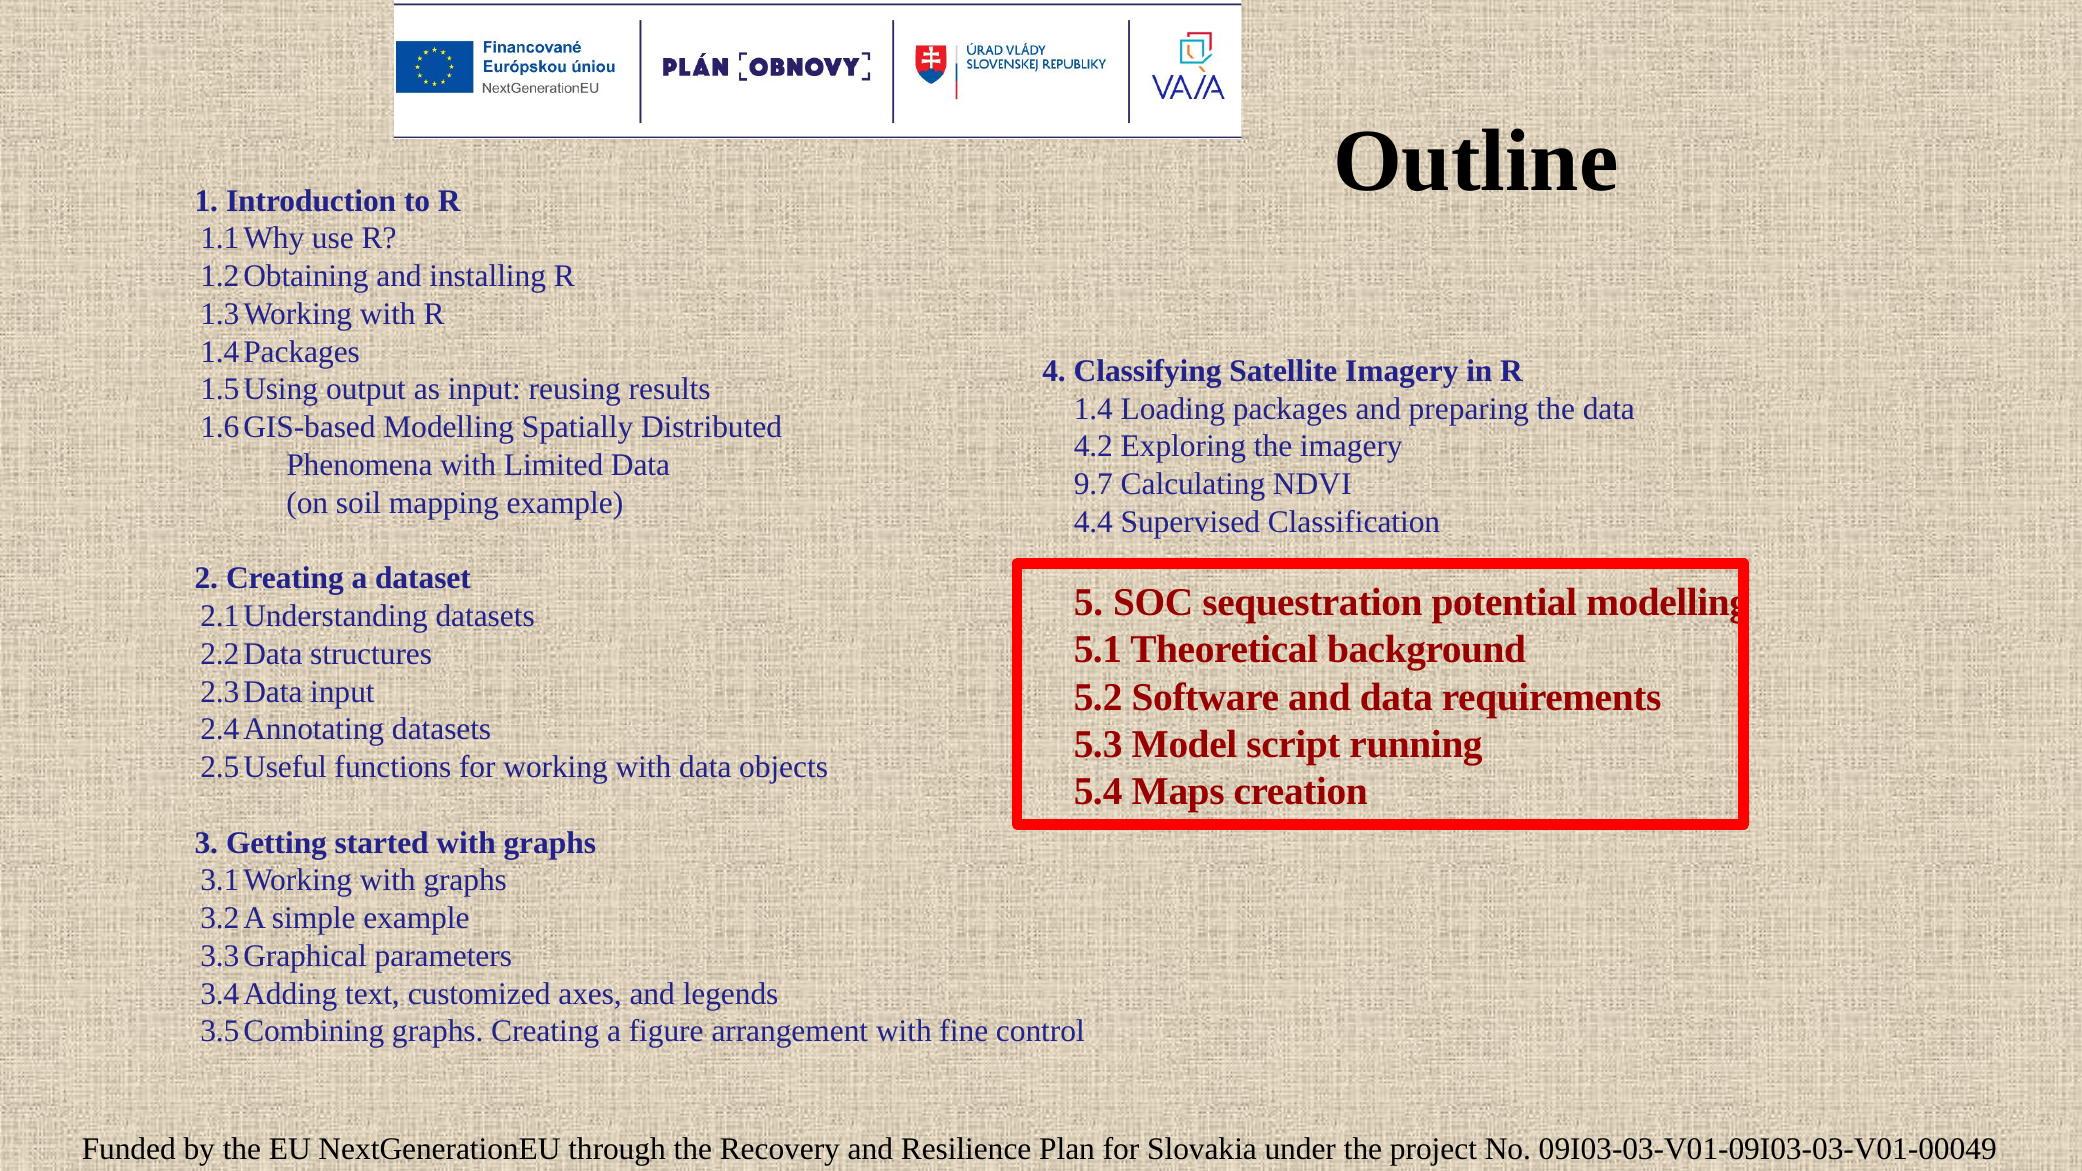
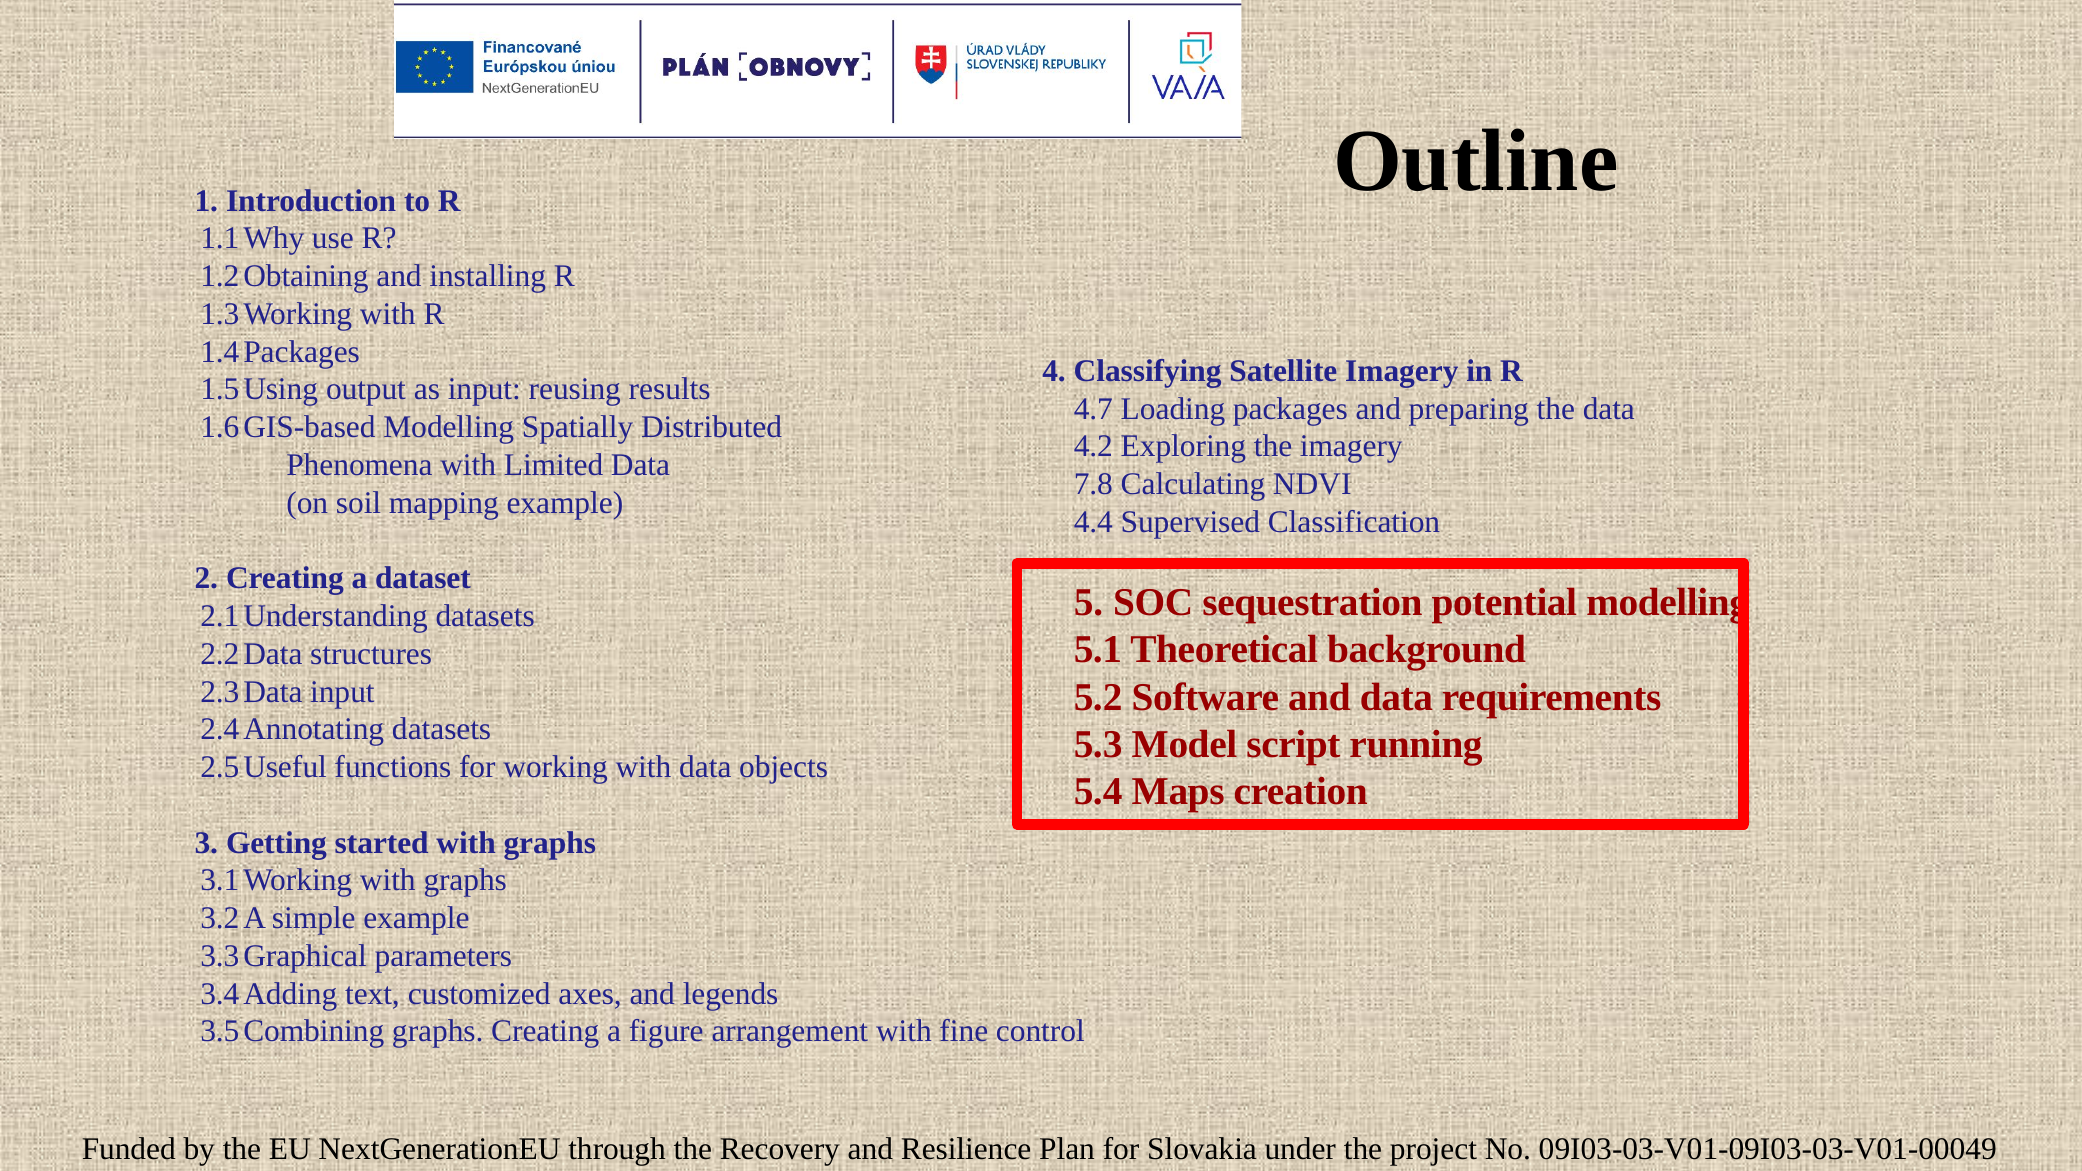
1.4: 1.4 -> 4.7 (1093, 409)
9.7: 9.7 -> 7.8 (1093, 484)
